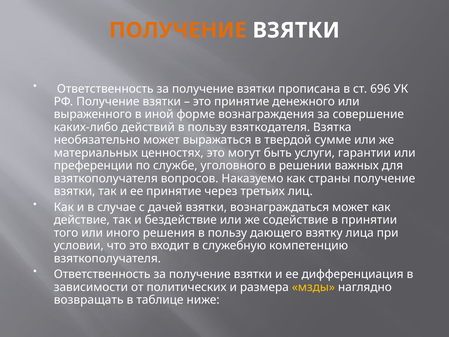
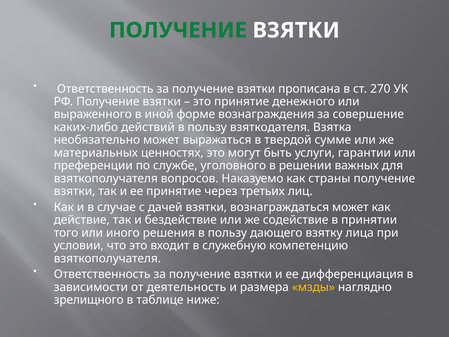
ПОЛУЧЕНИЕ colour: orange -> green (178, 30)
696: 696 -> 270 (380, 89)
политических: политических -> деятельность (186, 287)
возвращать: возвращать -> зрелищного (89, 300)
